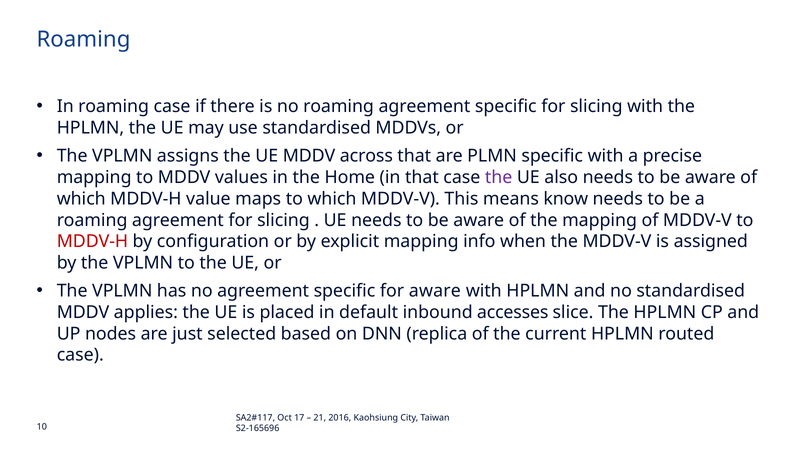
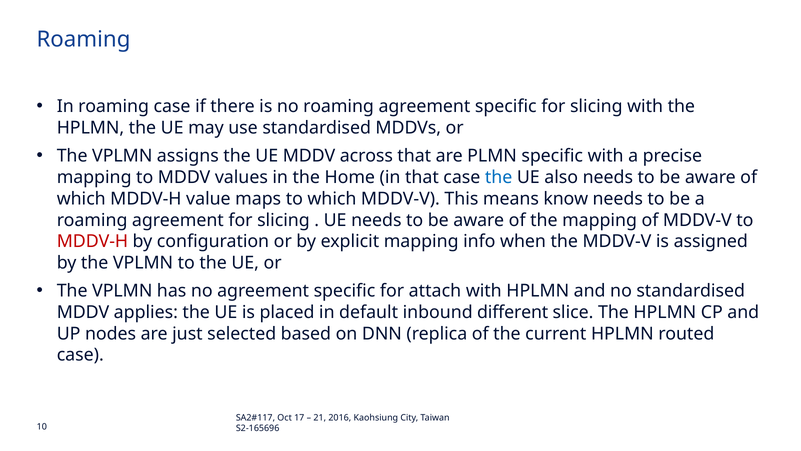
the colour: purple -> blue (499, 177)
for aware: aware -> attach (435, 291)
accesses: accesses -> different (513, 312)
